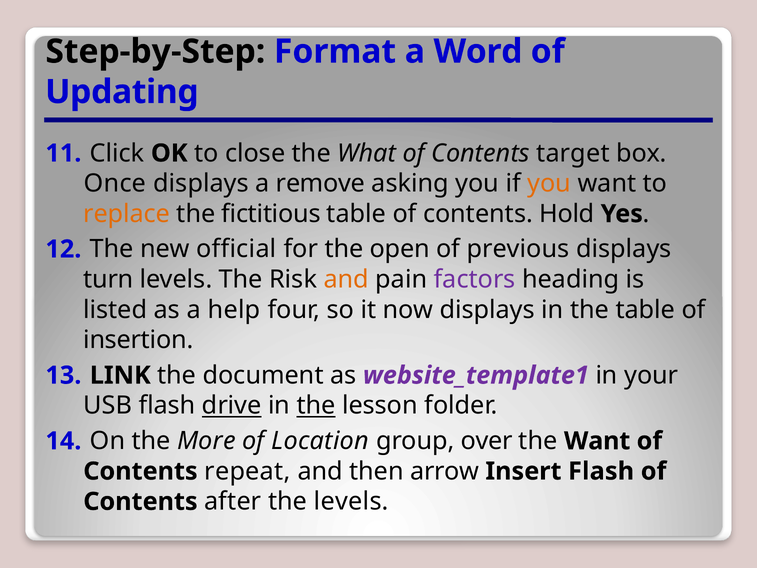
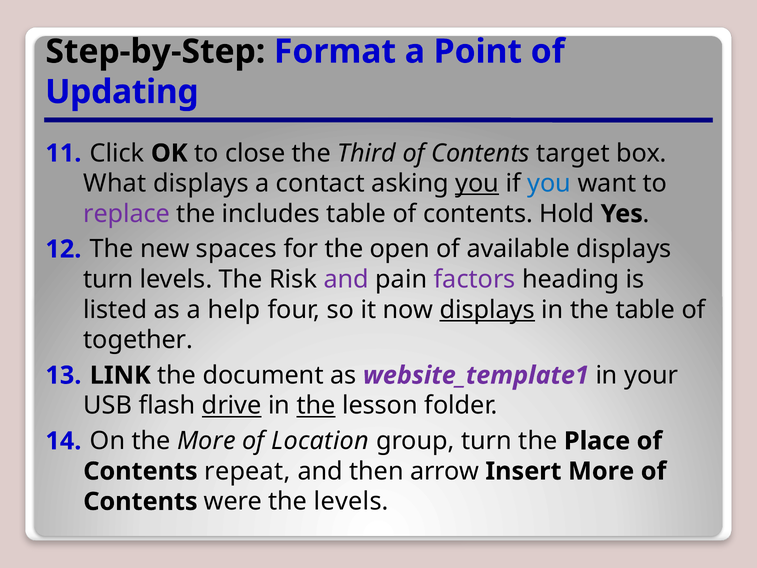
Word: Word -> Point (478, 52)
What: What -> Third (367, 153)
Once: Once -> What (115, 183)
remove: remove -> contact (320, 183)
you underline: none -> present (477, 183)
you colour: orange -> blue (549, 183)
replace colour: orange -> purple (127, 214)
fictitious: fictitious -> includes (271, 214)
official: official -> spaces (236, 249)
previous: previous -> available (518, 249)
and colour: orange -> purple (346, 279)
displays underline: none -> present (487, 310)
insertion: insertion -> together (138, 340)
group over: over -> turn (487, 441)
the Want: Want -> Place (597, 441)
Insert Flash: Flash -> More (601, 471)
after: after -> were (233, 501)
